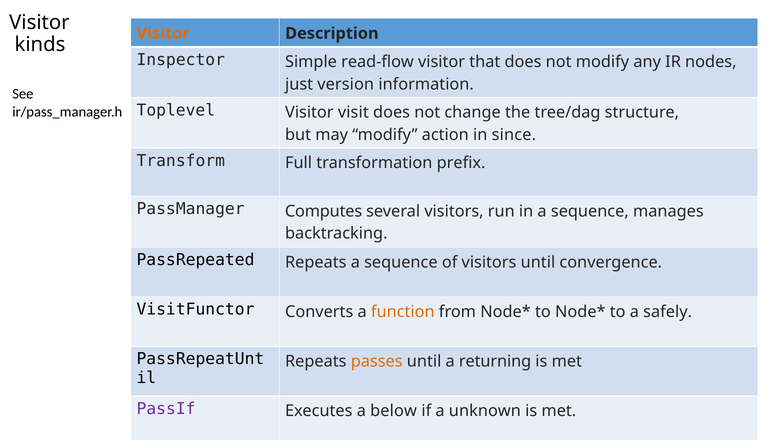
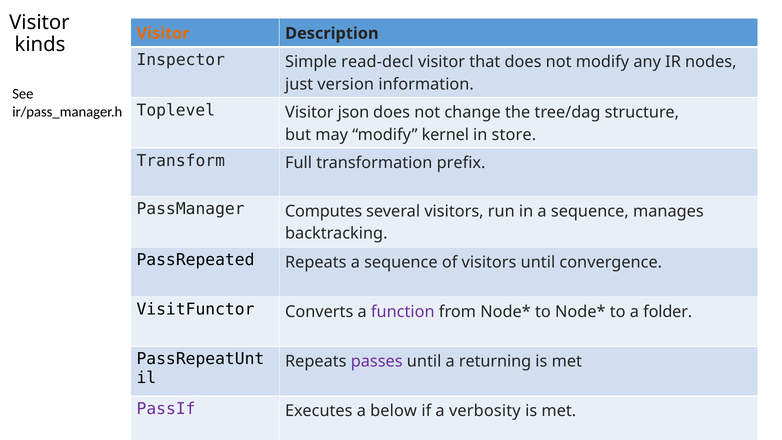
read-flow: read-flow -> read-decl (377, 62)
visit: visit -> json (353, 113)
action: action -> kernel (445, 135)
since: since -> store (514, 135)
function colour: orange -> purple (403, 312)
safely: safely -> folder (668, 312)
passes colour: orange -> purple (377, 361)
unknown: unknown -> verbosity (485, 411)
